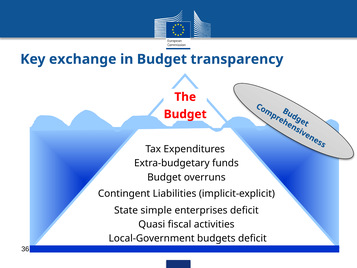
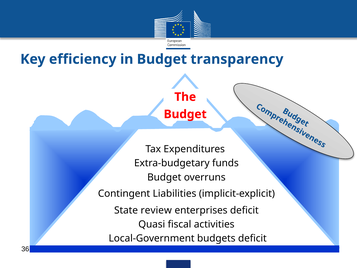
exchange: exchange -> efficiency (83, 59)
simple: simple -> review (156, 210)
